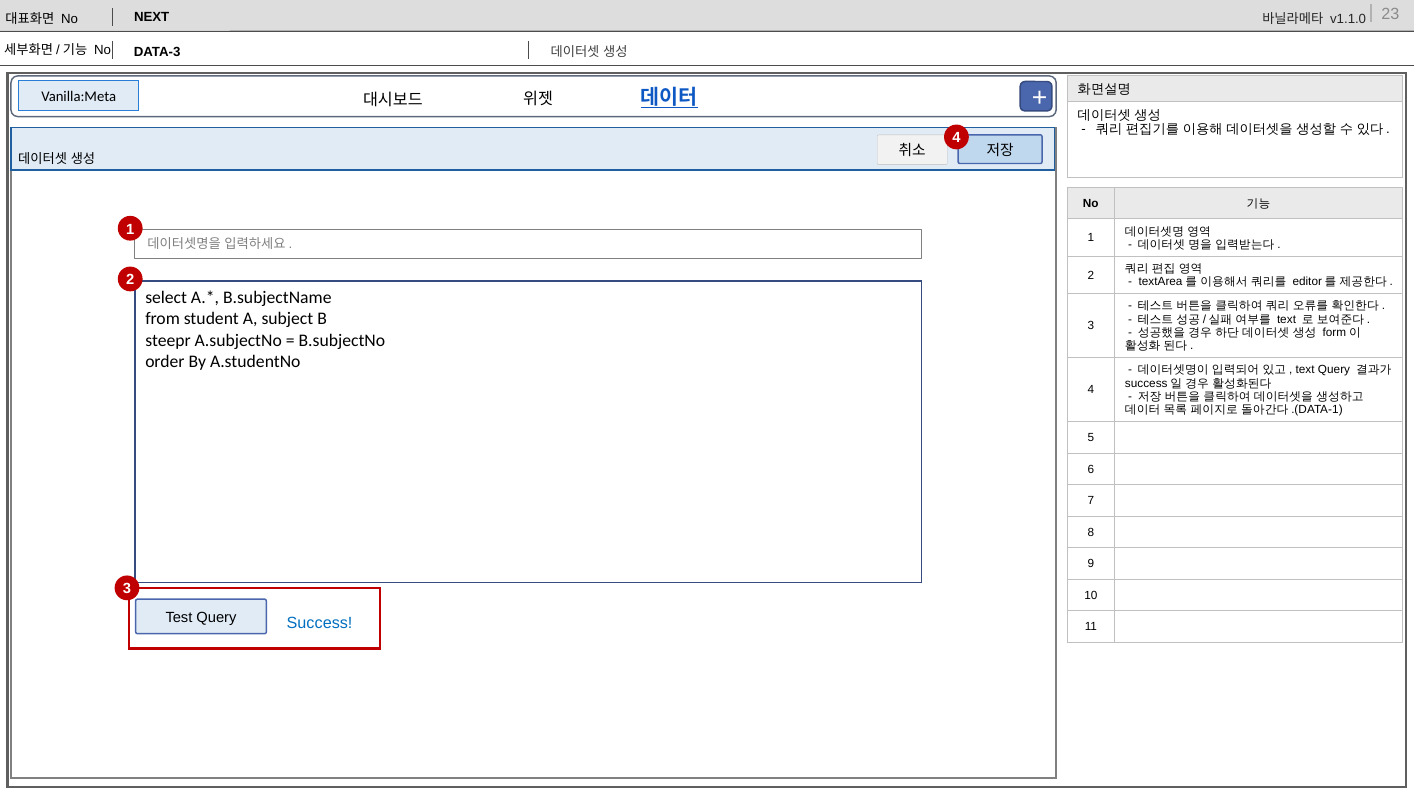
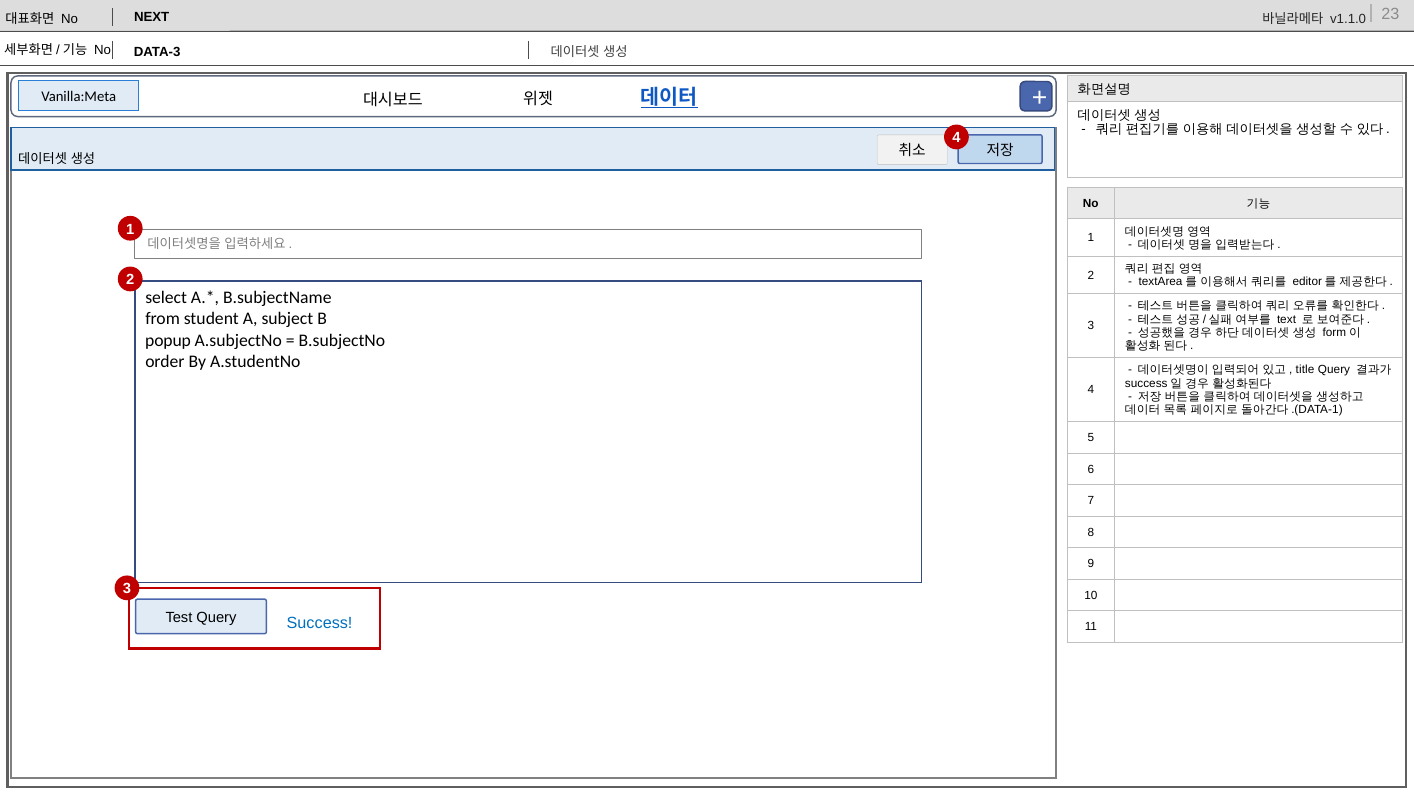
steepr: steepr -> popup (168, 340)
text: text -> title (1305, 370)
